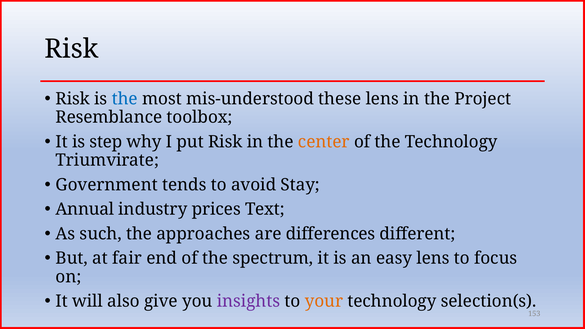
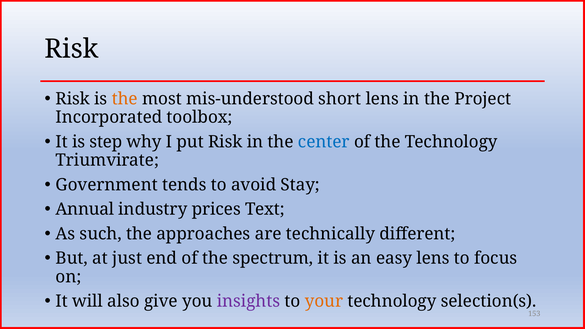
the colour: blue -> orange (125, 99)
these: these -> short (340, 99)
Resemblance: Resemblance -> Incorporated (109, 117)
center colour: orange -> blue (324, 142)
differences: differences -> technically (330, 234)
fair: fair -> just (127, 258)
